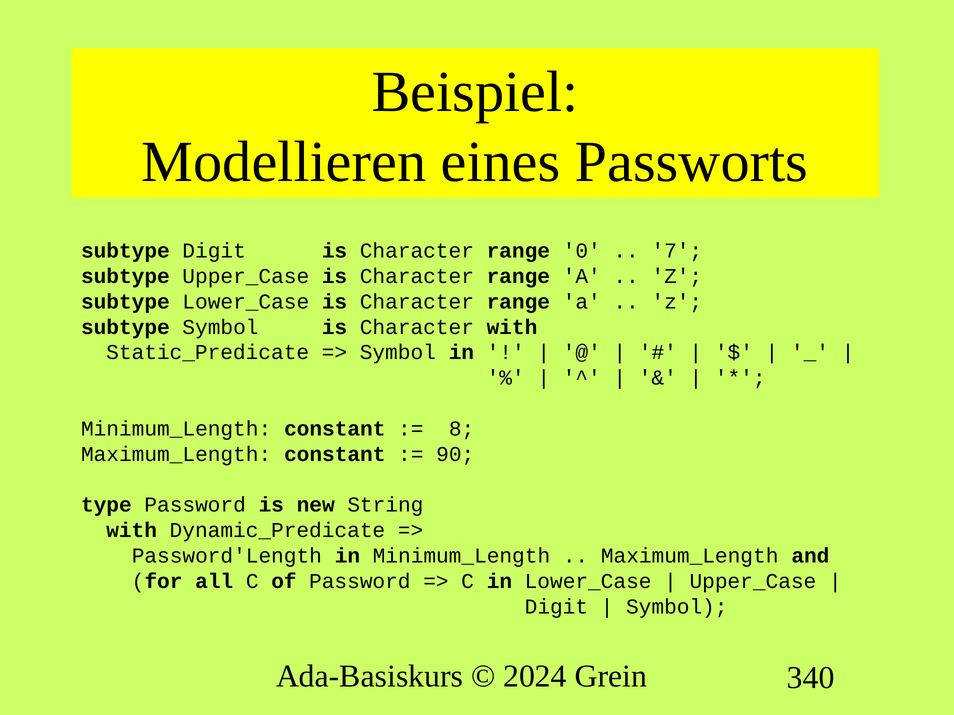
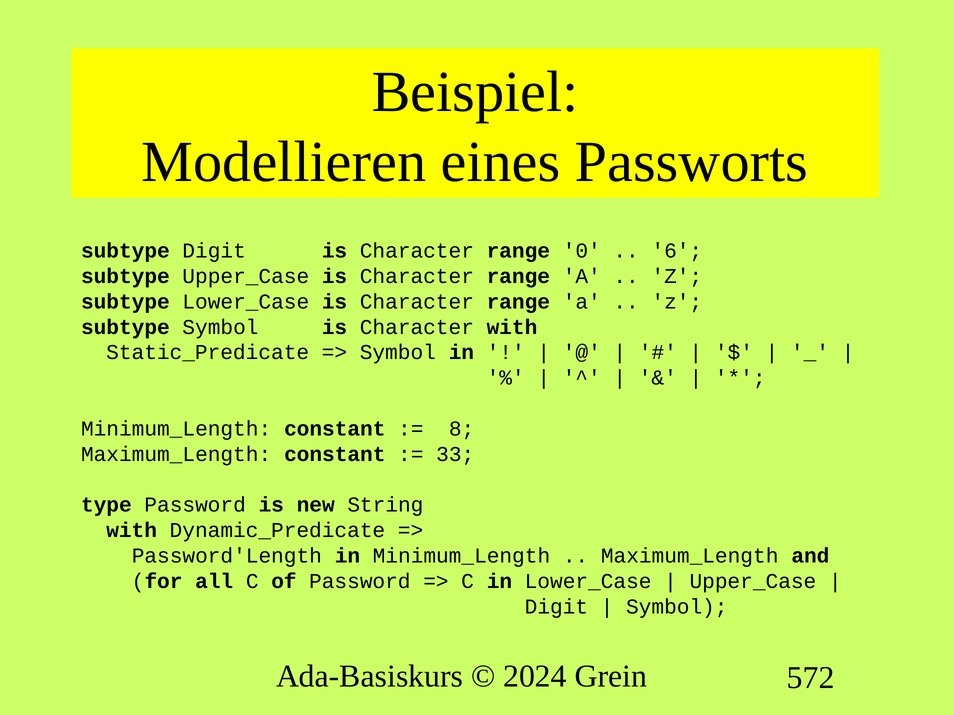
7: 7 -> 6 (677, 251)
90: 90 -> 33 (455, 454)
340: 340 -> 572 (811, 678)
